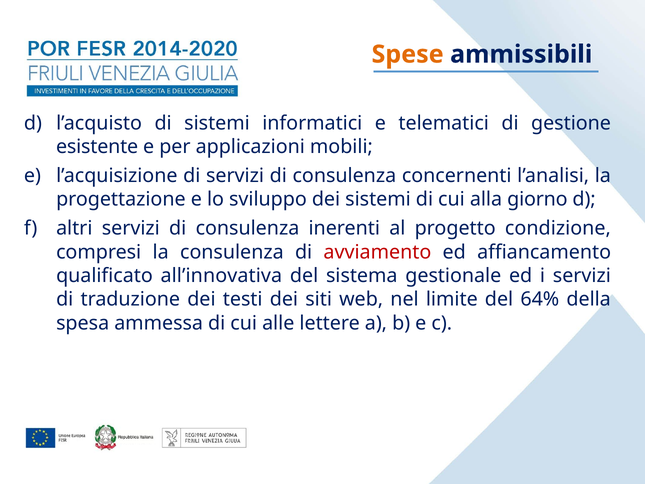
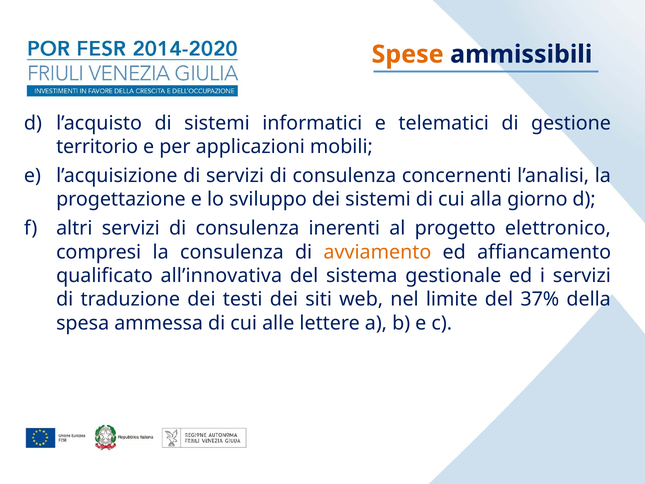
esistente: esistente -> territorio (97, 147)
condizione: condizione -> elettronico (558, 228)
avviamento colour: red -> orange (377, 252)
64%: 64% -> 37% (540, 299)
